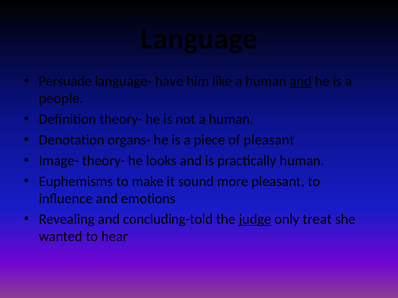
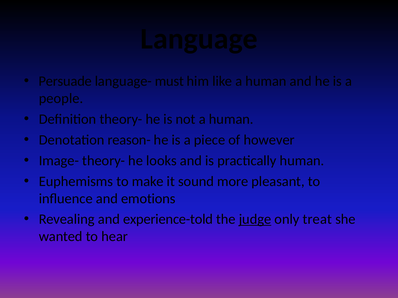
have: have -> must (169, 81)
and underline: present -> none (301, 81)
organs-: organs- -> reason- (129, 140)
of pleasant: pleasant -> however (269, 140)
concluding-told: concluding-told -> experience-told (168, 220)
